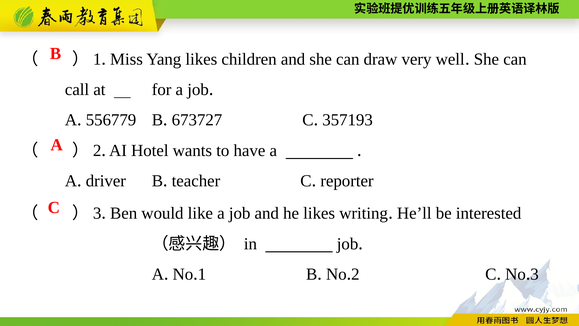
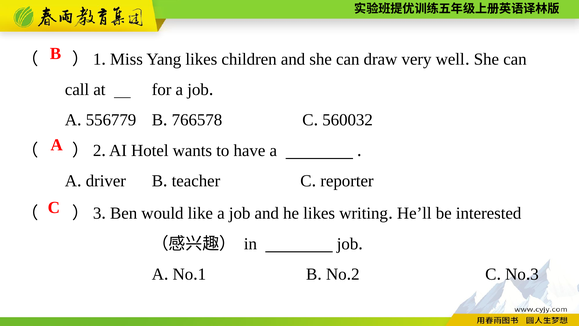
673727: 673727 -> 766578 (197, 120)
357193: 357193 -> 560032 (348, 120)
